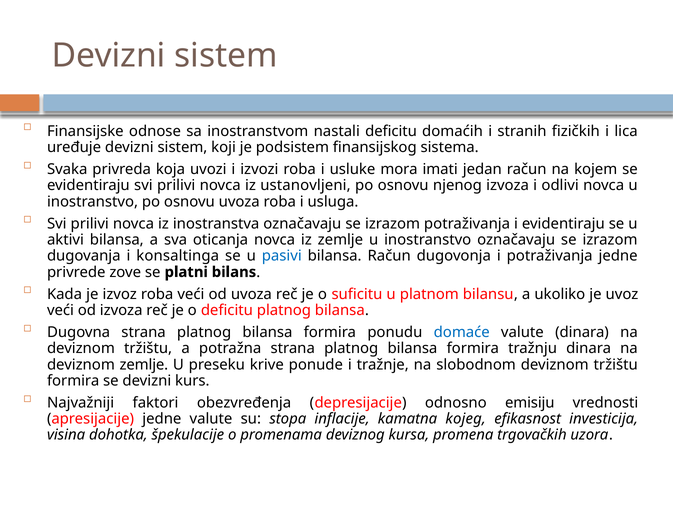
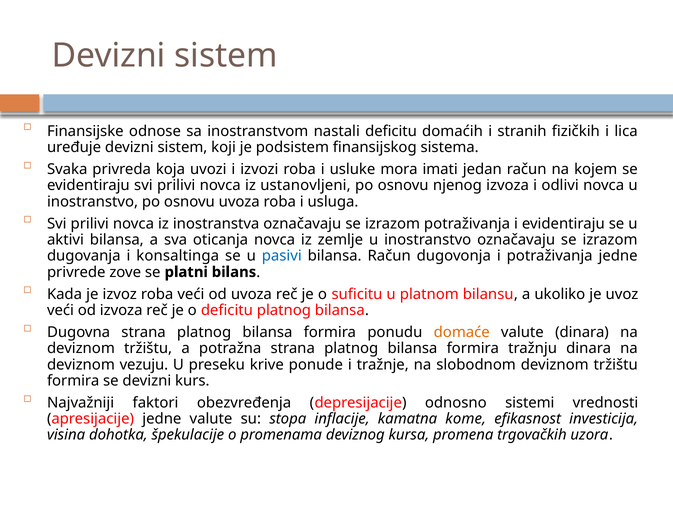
domaće colour: blue -> orange (462, 332)
deviznom zemlje: zemlje -> vezuju (144, 364)
emisiju: emisiju -> sistemi (530, 403)
kojeg: kojeg -> kome (466, 419)
